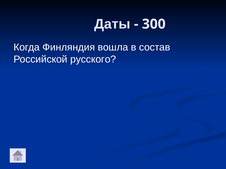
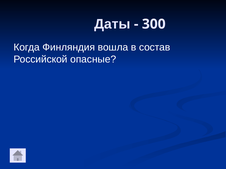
русского: русского -> опасные (93, 59)
